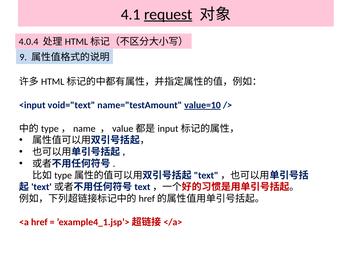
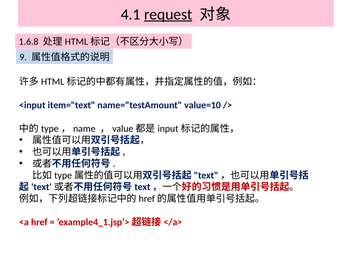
4.0.4: 4.0.4 -> 1.6.8 (29, 42)
void="text: void="text -> item="text (71, 105)
value=10 underline: present -> none (202, 105)
